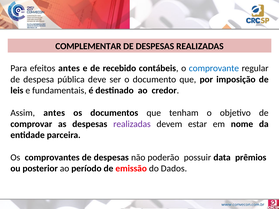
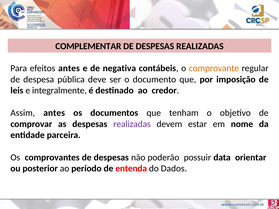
recebido: recebido -> negativa (119, 68)
comprovante colour: blue -> orange (214, 68)
fundamentais: fundamentais -> integralmente (59, 91)
prêmios: prêmios -> orientar (251, 158)
emissão: emissão -> entenda (131, 169)
